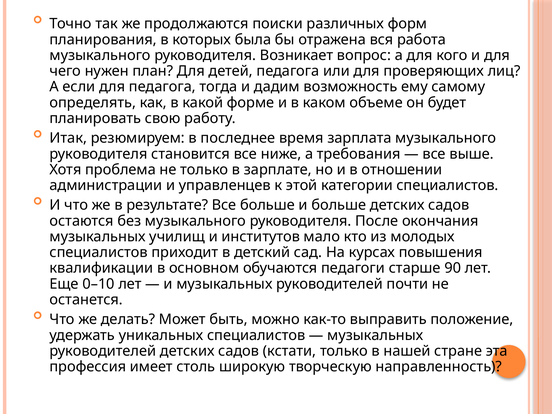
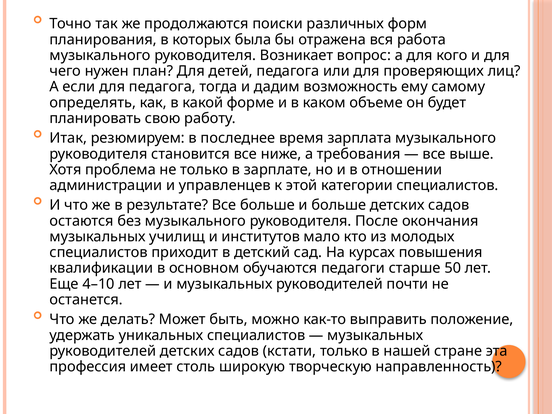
90: 90 -> 50 (453, 268)
0–10: 0–10 -> 4–10 (99, 284)
